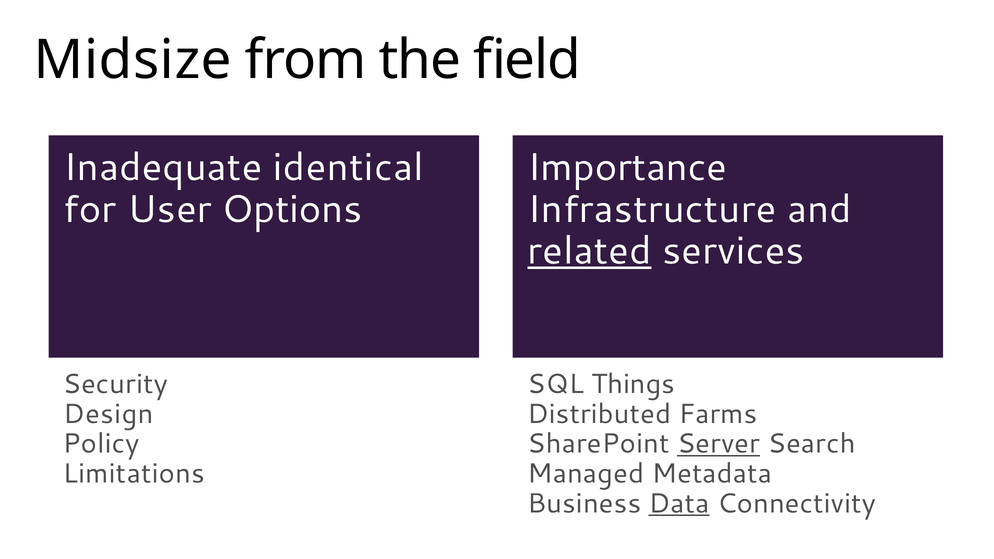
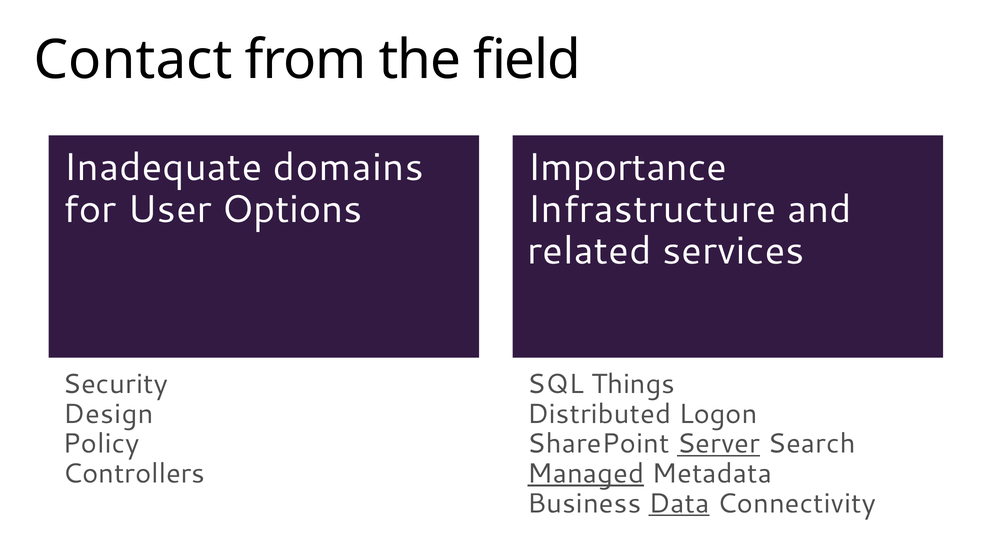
Midsize: Midsize -> Contact (133, 60)
identical: identical -> domains (348, 168)
related underline: present -> none (590, 251)
Farms: Farms -> Logon (718, 414)
Limitations: Limitations -> Controllers (134, 474)
Managed underline: none -> present (586, 474)
